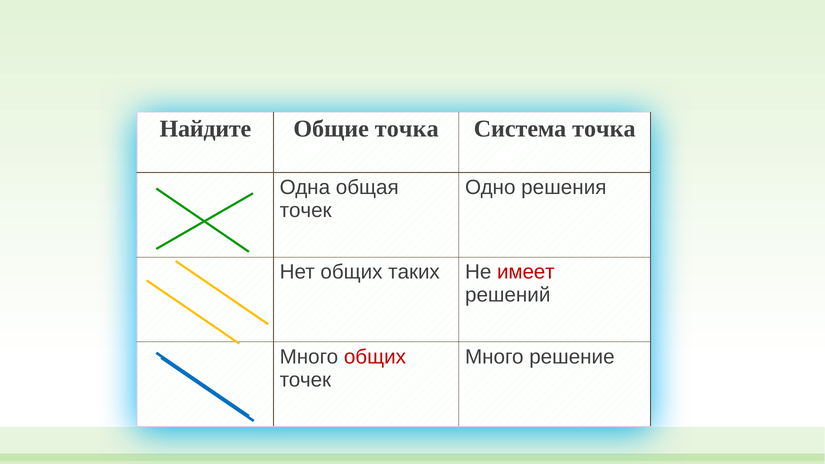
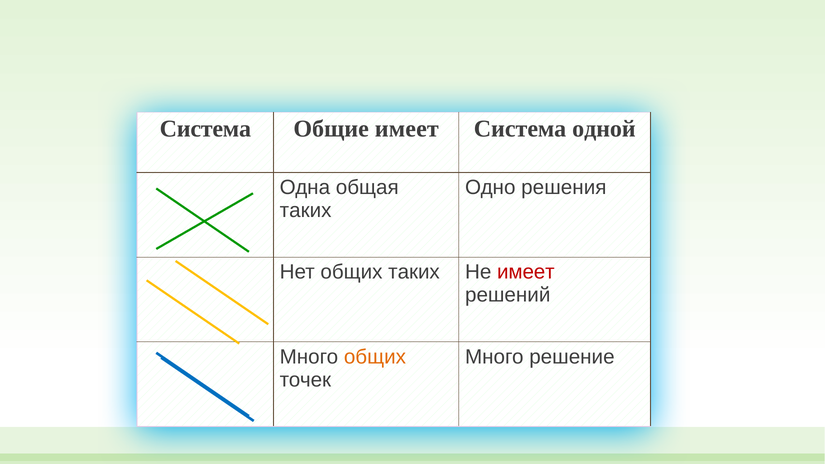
Найдите: Найдите -> Система (205, 129)
Общие точка: точка -> имеет (407, 129)
Система точка: точка -> одной (604, 129)
точек: точек -> таких (306, 210)
общих colour: red -> orange (375, 357)
